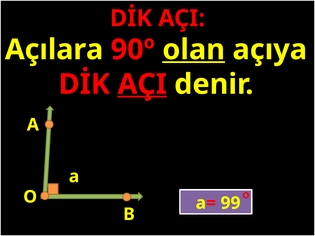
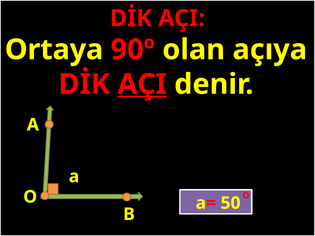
Açılara: Açılara -> Ortaya (54, 50)
olan underline: present -> none (194, 50)
99: 99 -> 50 (231, 203)
